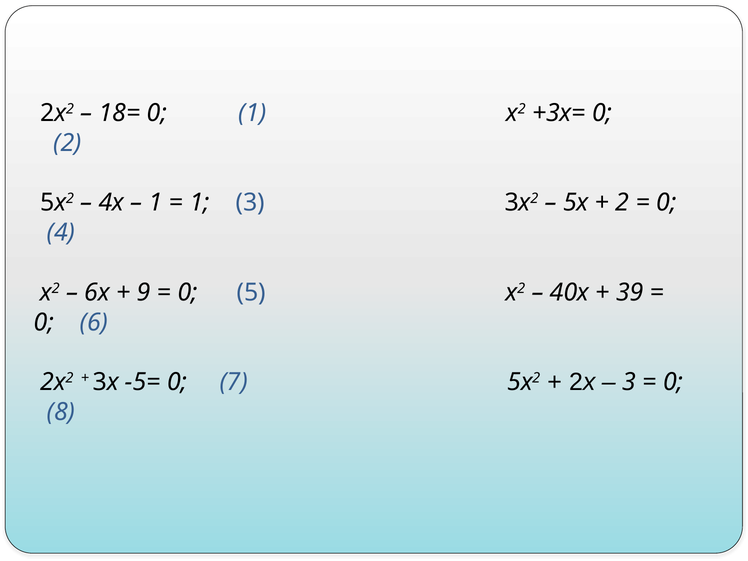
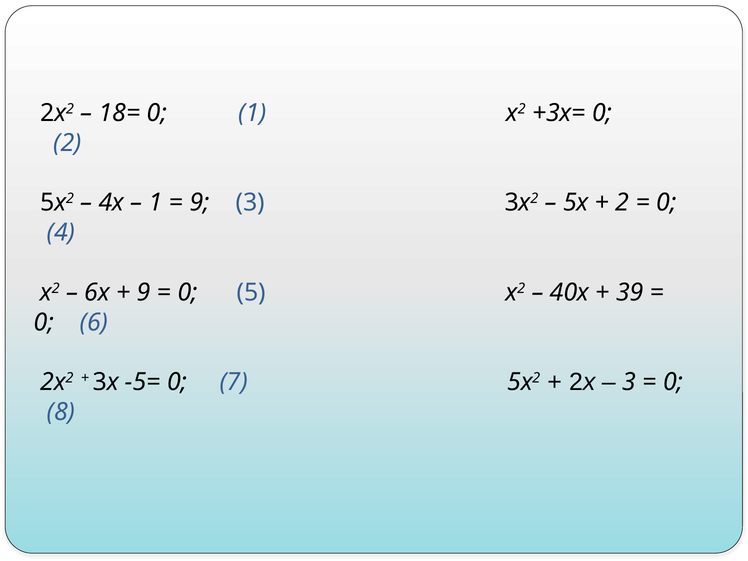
1: 1 -> 9 (200, 203)
